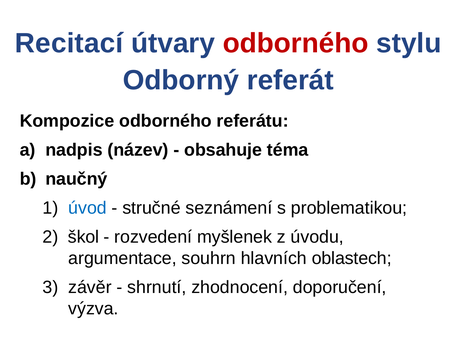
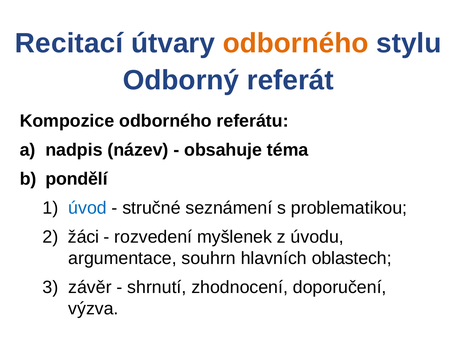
odborného colour: red -> orange (296, 43)
naučný: naučný -> pondělí (77, 179)
škol: škol -> žáci (83, 237)
